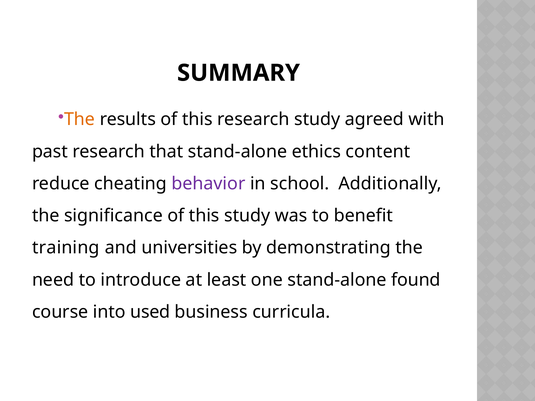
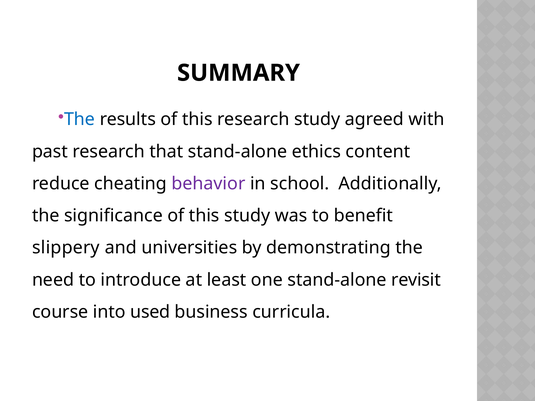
The colour: orange -> blue (80, 119)
training: training -> slippery (66, 248)
found: found -> revisit (416, 280)
